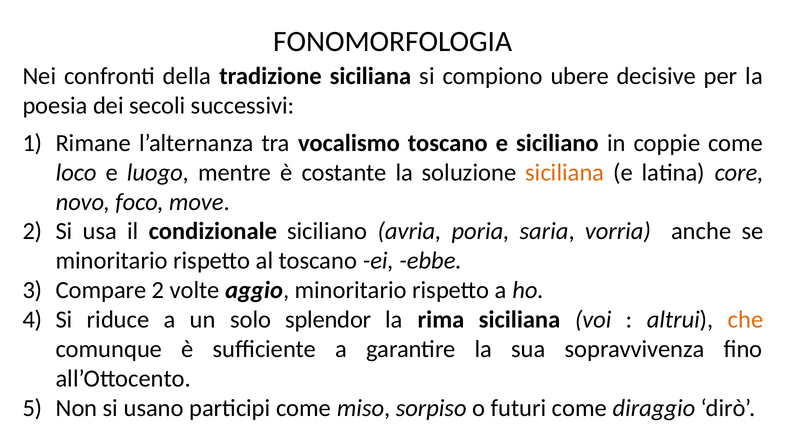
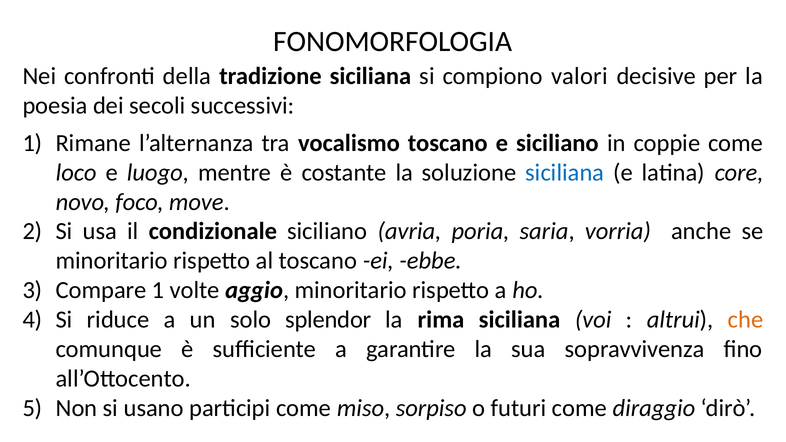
ubere: ubere -> valori (579, 76)
siciliana colour: orange -> blue (565, 173)
Compare 2: 2 -> 1 (158, 290)
